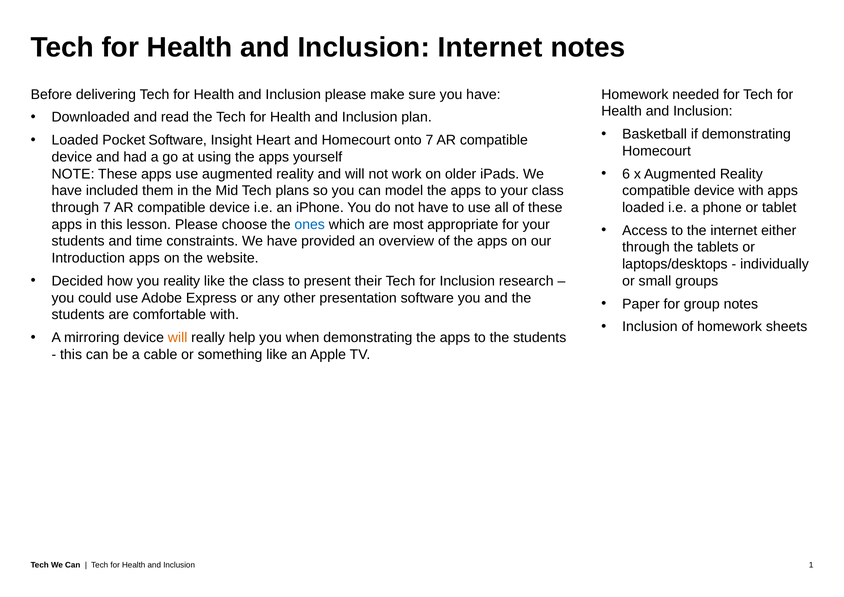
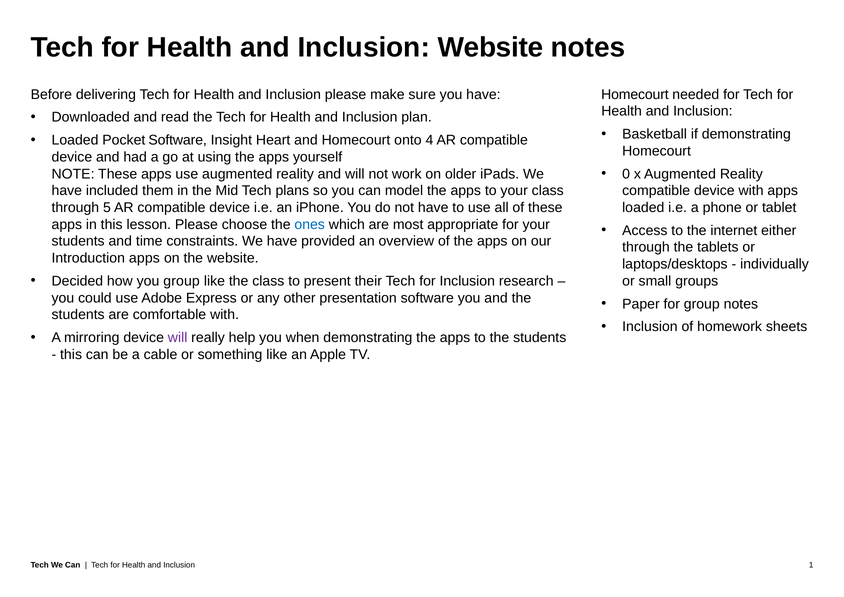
Inclusion Internet: Internet -> Website (490, 48)
Homework: Homework -> Homecourt (635, 94)
onto 7: 7 -> 4 (429, 140)
6: 6 -> 0 (626, 174)
through 7: 7 -> 5 (107, 208)
you reality: reality -> group (182, 281)
will colour: orange -> purple (178, 338)
